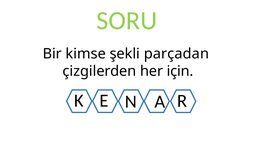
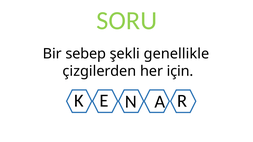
kimse: kimse -> sebep (86, 54)
parçadan: parçadan -> genellikle (176, 54)
